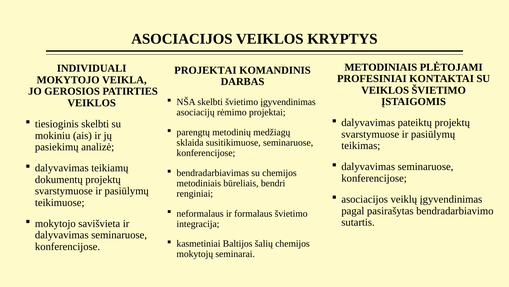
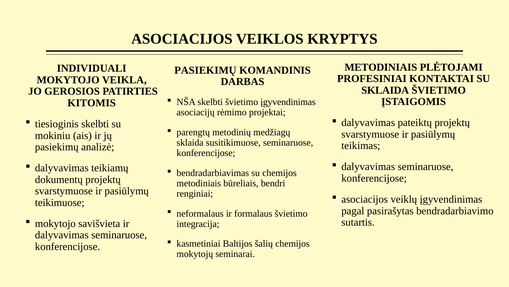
PROJEKTAI: PROJEKTAI -> PASIEKIMŲ (205, 70)
VEIKLOS: VEIKLOS -> SKLAIDA (385, 90)
VEIKLOS: VEIKLOS -> KITOMIS (92, 103)
